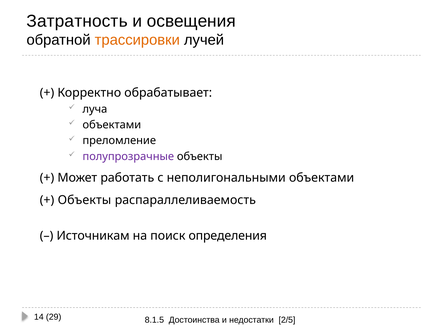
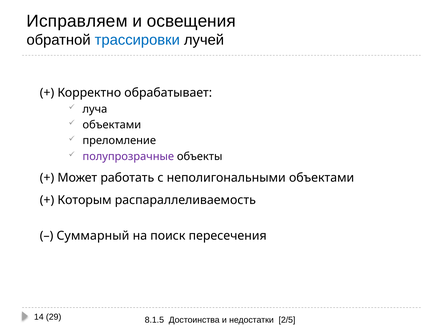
Затратность: Затратность -> Исправляем (77, 21)
трассировки colour: orange -> blue (137, 40)
Объекты: Объекты -> Которым (85, 200)
Источникам: Источникам -> Суммарный (93, 236)
определения: определения -> пересечения (228, 236)
